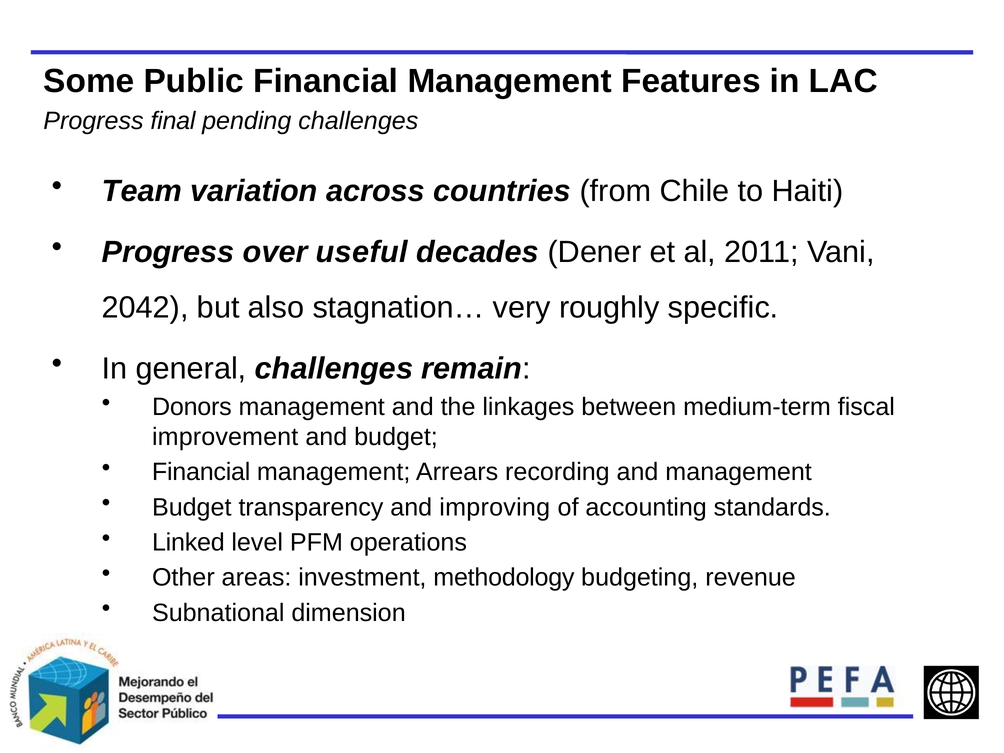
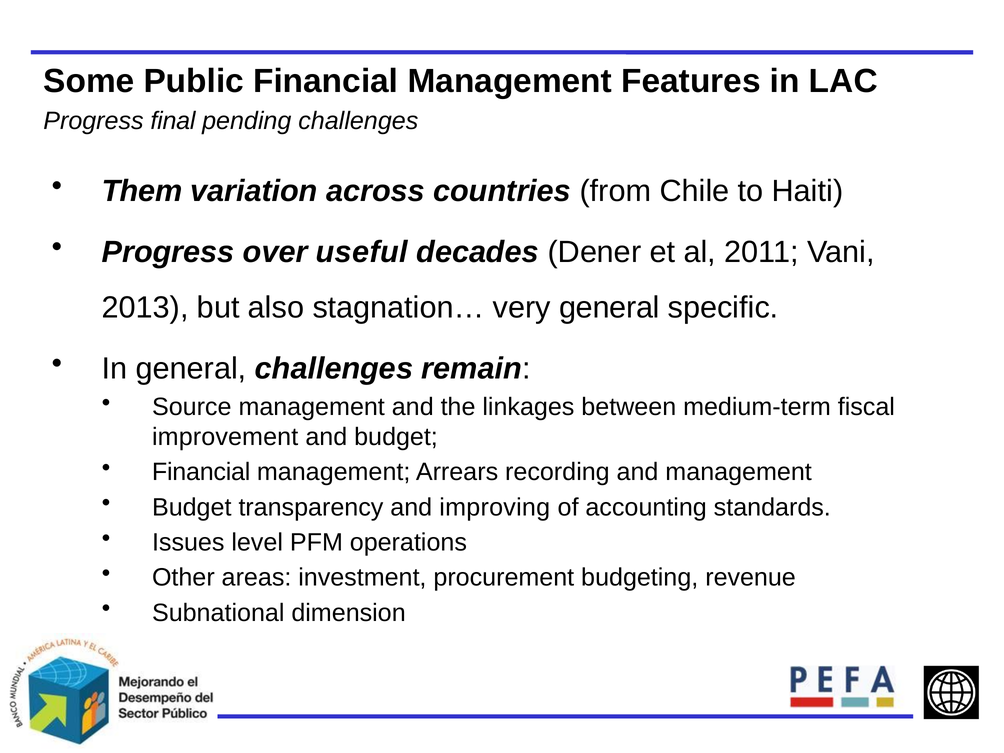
Team: Team -> Them (142, 191)
2042: 2042 -> 2013 (145, 308)
very roughly: roughly -> general (609, 308)
Donors: Donors -> Source (192, 407)
Linked: Linked -> Issues (188, 542)
methodology: methodology -> procurement (504, 578)
